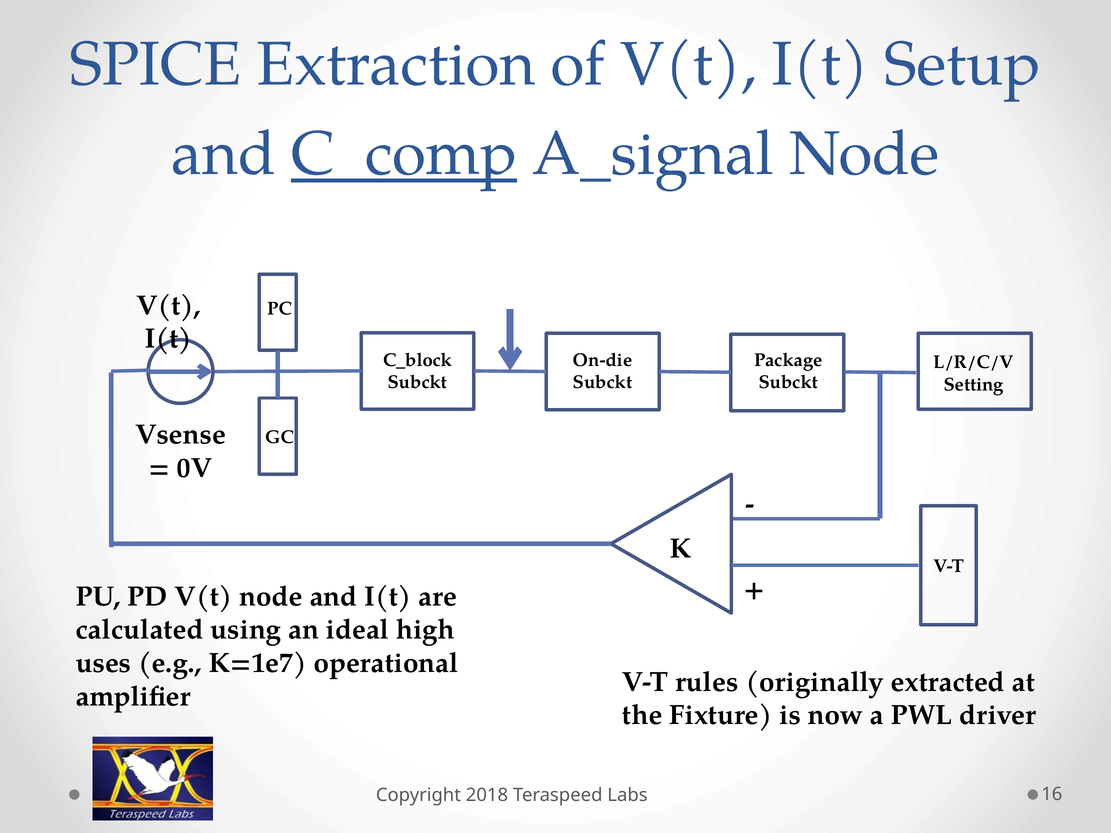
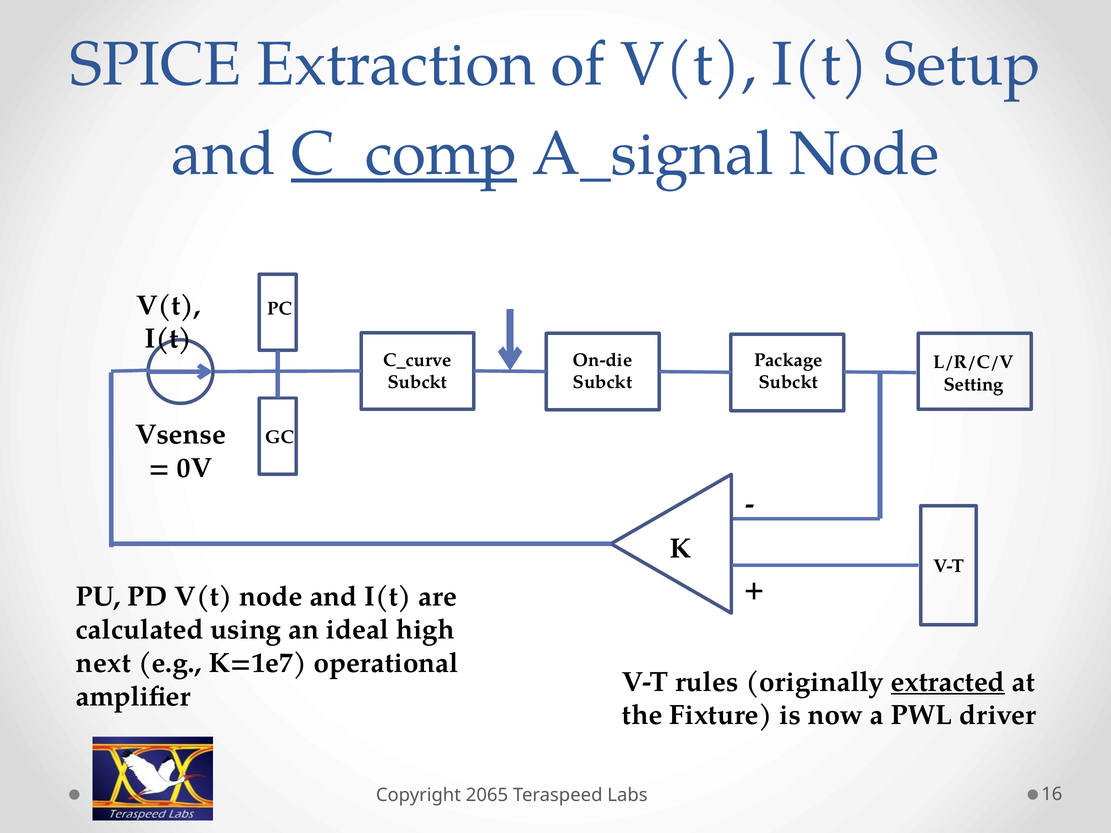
C_block: C_block -> C_curve (418, 360)
uses: uses -> next (103, 663)
extracted underline: none -> present (948, 682)
2018: 2018 -> 2065 (487, 795)
